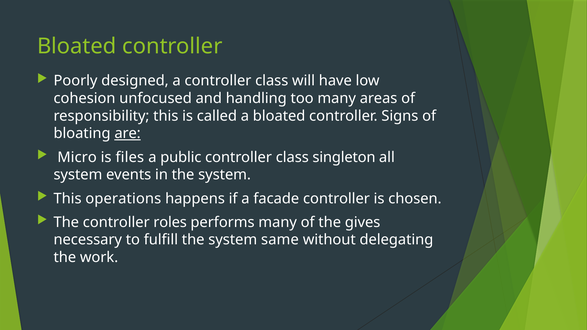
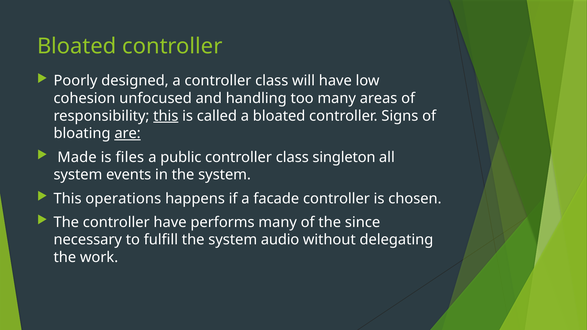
this underline: none -> present (166, 116)
Micro: Micro -> Made (77, 157)
controller roles: roles -> have (170, 222)
gives: gives -> since (363, 222)
same: same -> audio (280, 240)
